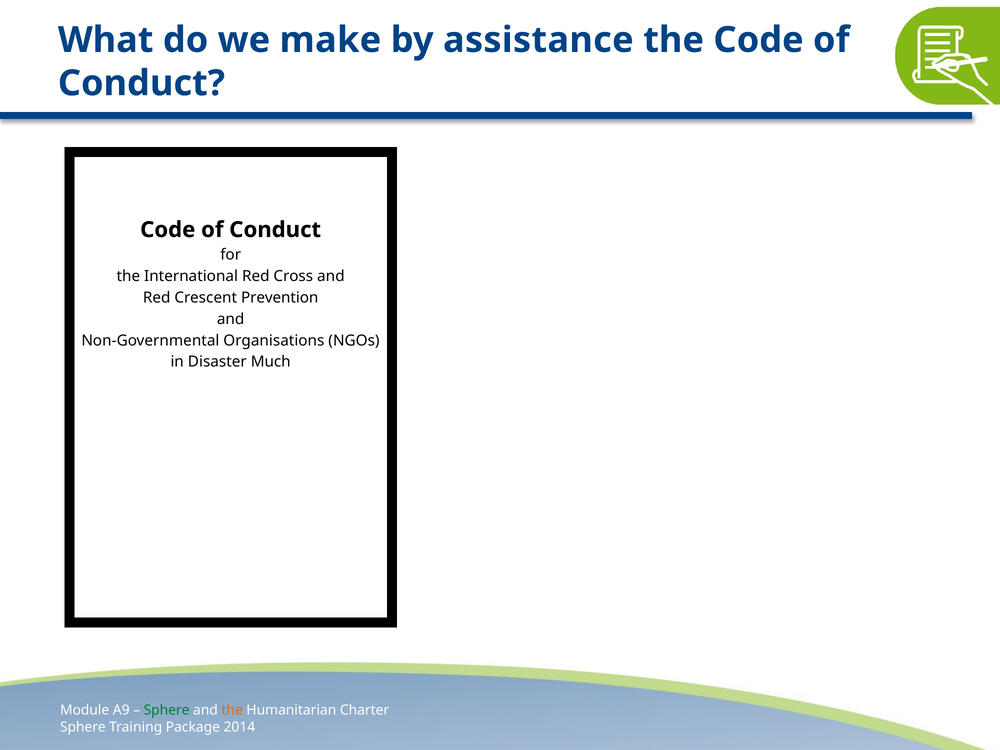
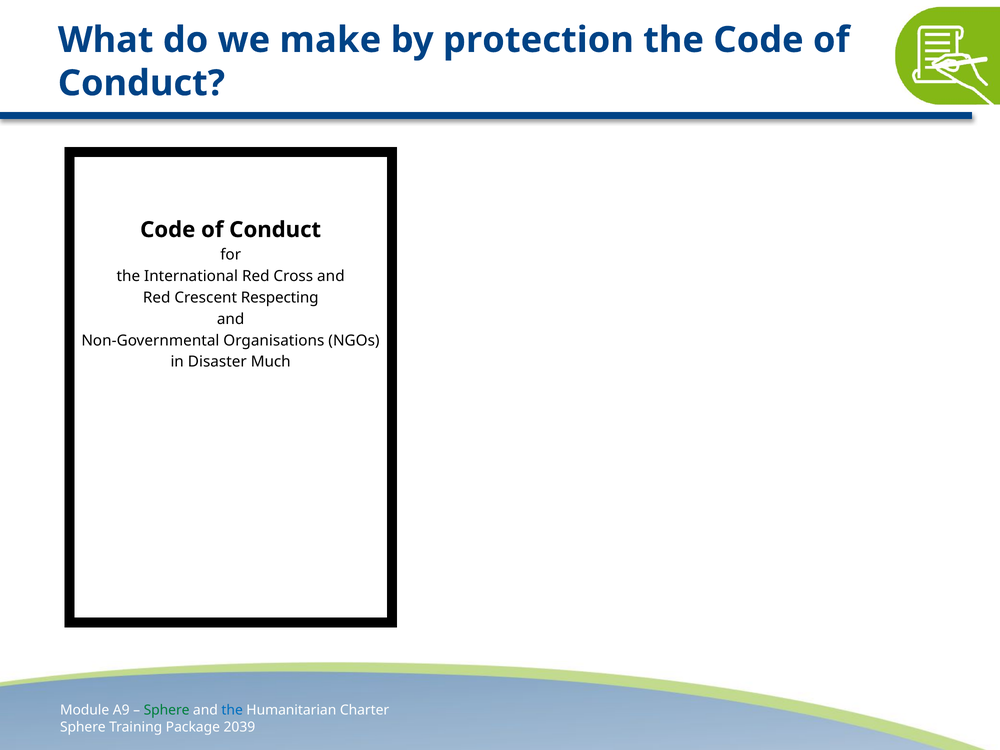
assistance: assistance -> protection (538, 40)
Prevention: Prevention -> Respecting (280, 298)
the colour: orange -> blue (232, 710)
2014: 2014 -> 2039 (239, 727)
